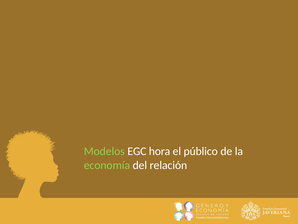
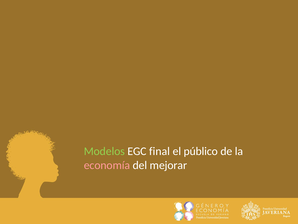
hora: hora -> final (160, 151)
economía colour: light green -> pink (107, 165)
relación: relación -> mejorar (168, 165)
